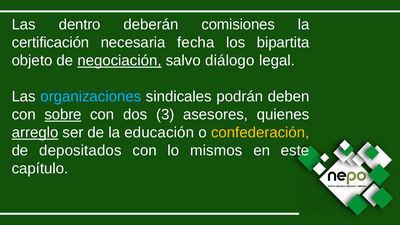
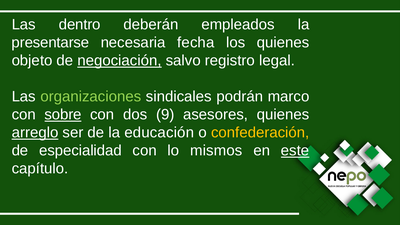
comisiones: comisiones -> empleados (238, 25)
certificación: certificación -> presentarse (50, 43)
los bipartita: bipartita -> quienes (283, 43)
diálogo: diálogo -> registro (230, 61)
organizaciones colour: light blue -> light green (91, 97)
deben: deben -> marco (289, 97)
3: 3 -> 9 (165, 115)
depositados: depositados -> especialidad (81, 151)
este underline: none -> present (295, 151)
